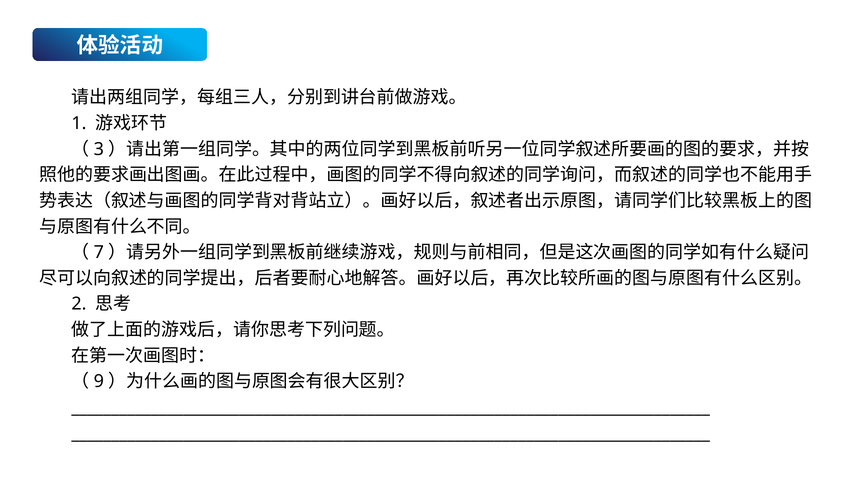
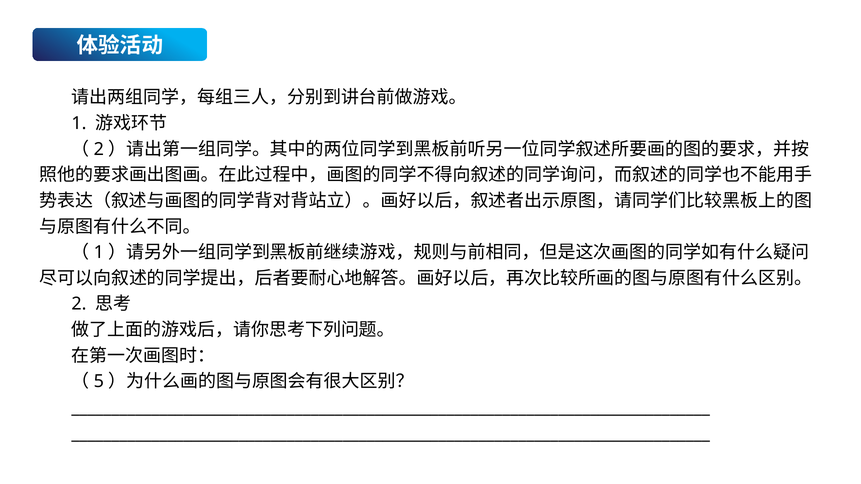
3: 3 -> 2 (99, 149)
7: 7 -> 1 (99, 253)
9: 9 -> 5 (99, 382)
